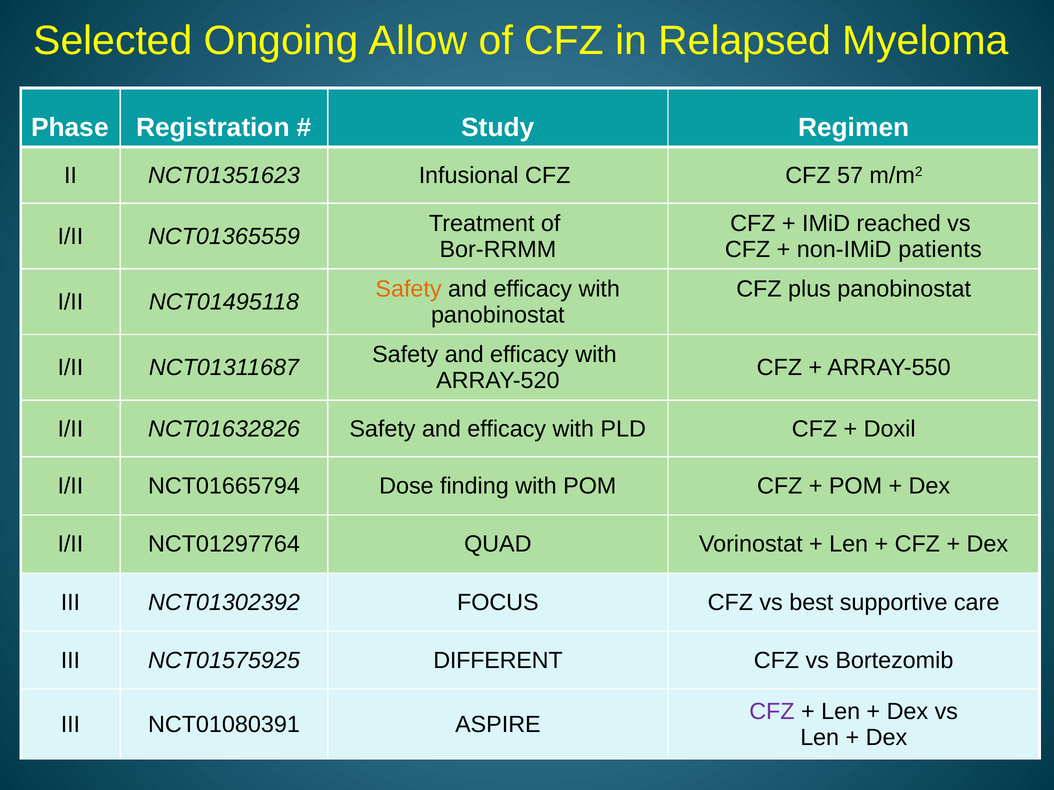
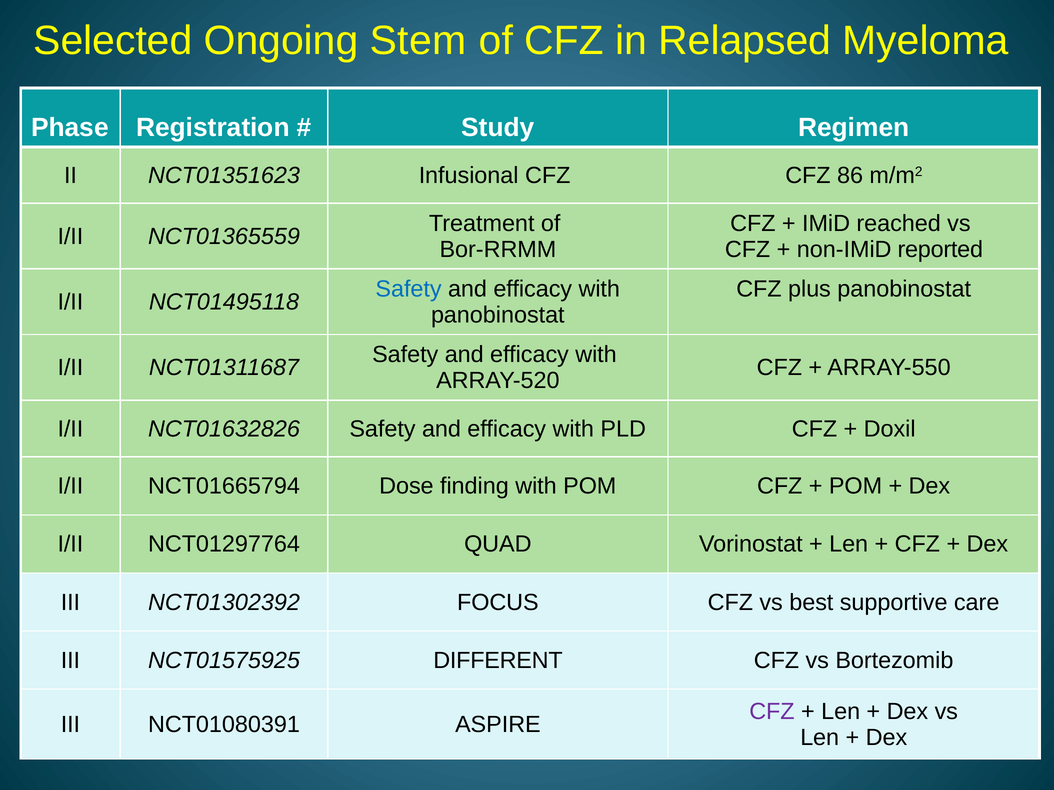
Allow: Allow -> Stem (418, 41)
57: 57 -> 86 (850, 176)
patients: patients -> reported (940, 250)
Safety colour: orange -> blue (409, 289)
